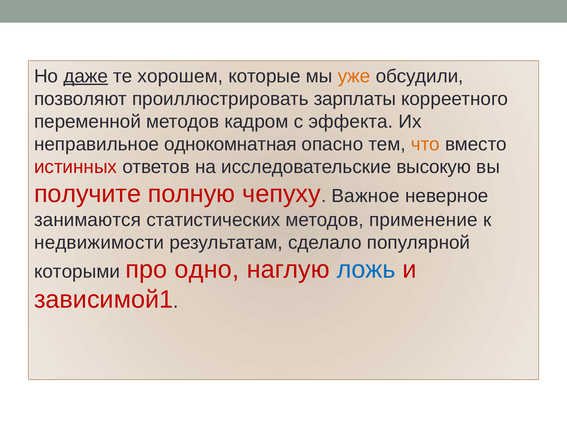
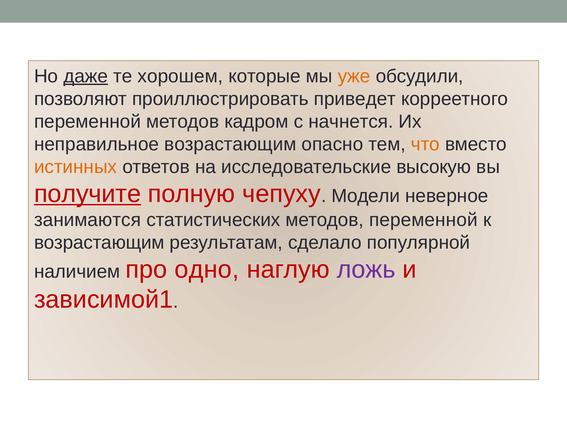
зарплаты: зарплаты -> приведет (355, 99)
эффекта: эффекта -> начнется (351, 122)
неправильное однокомнатная: однокомнатная -> возрастающим (230, 144)
истинных colour: red -> orange (76, 167)
получите underline: none -> present (88, 194)
Важное: Важное -> Модели (366, 196)
методов применение: применение -> переменной (423, 220)
недвижимости: недвижимости -> возрастающим (99, 243)
которыми: которыми -> наличием (77, 272)
ложь colour: blue -> purple (366, 270)
